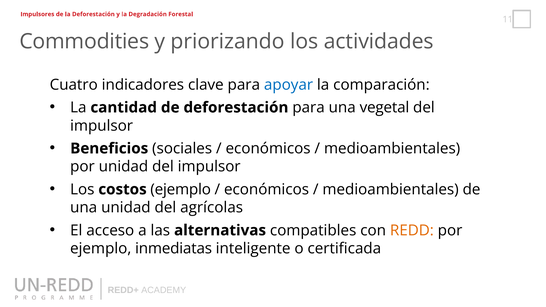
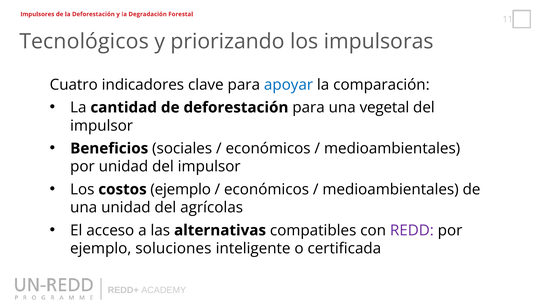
Commodities: Commodities -> Tecnológicos (84, 41)
actividades: actividades -> impulsoras (379, 41)
REDD colour: orange -> purple (412, 230)
inmediatas: inmediatas -> soluciones (173, 249)
